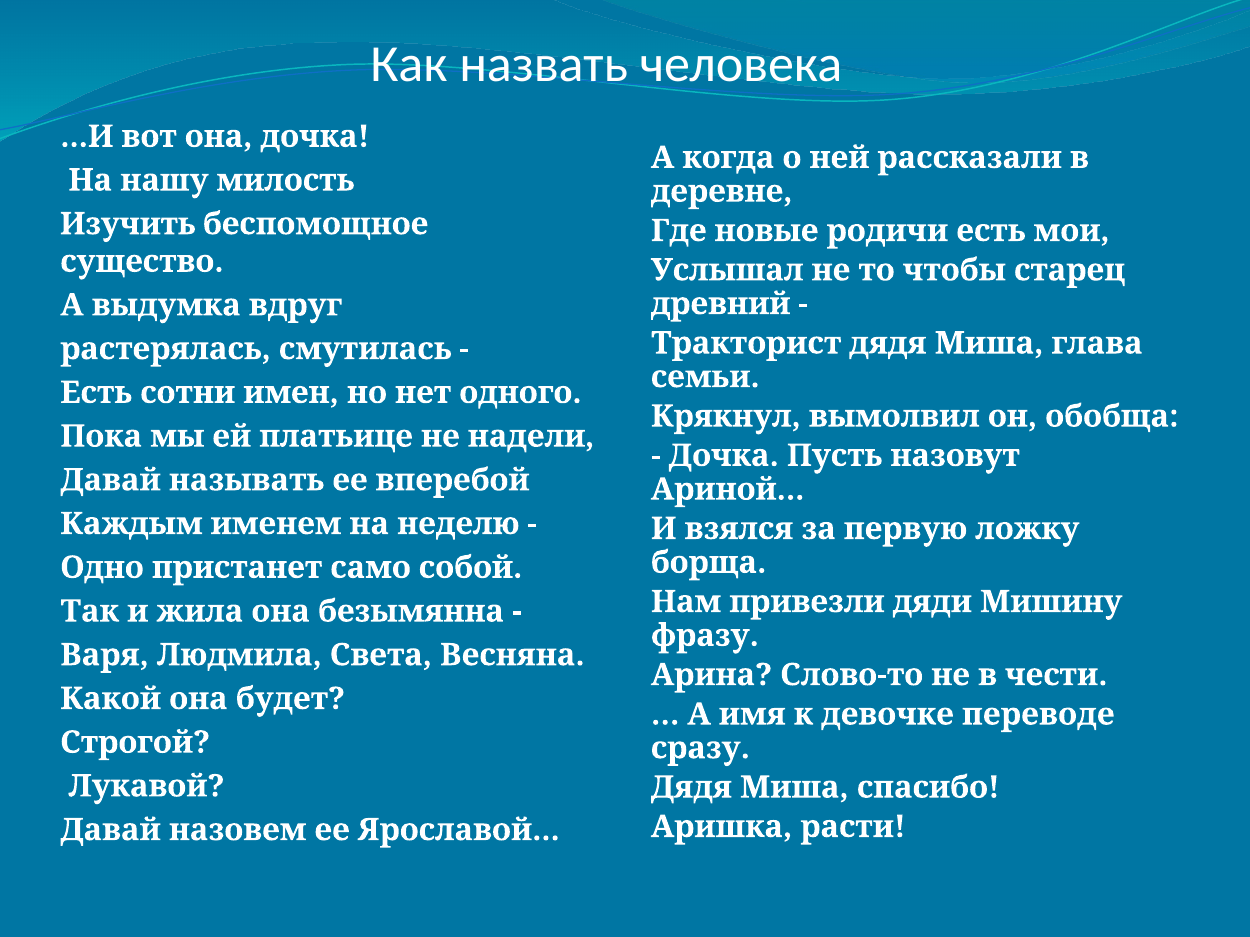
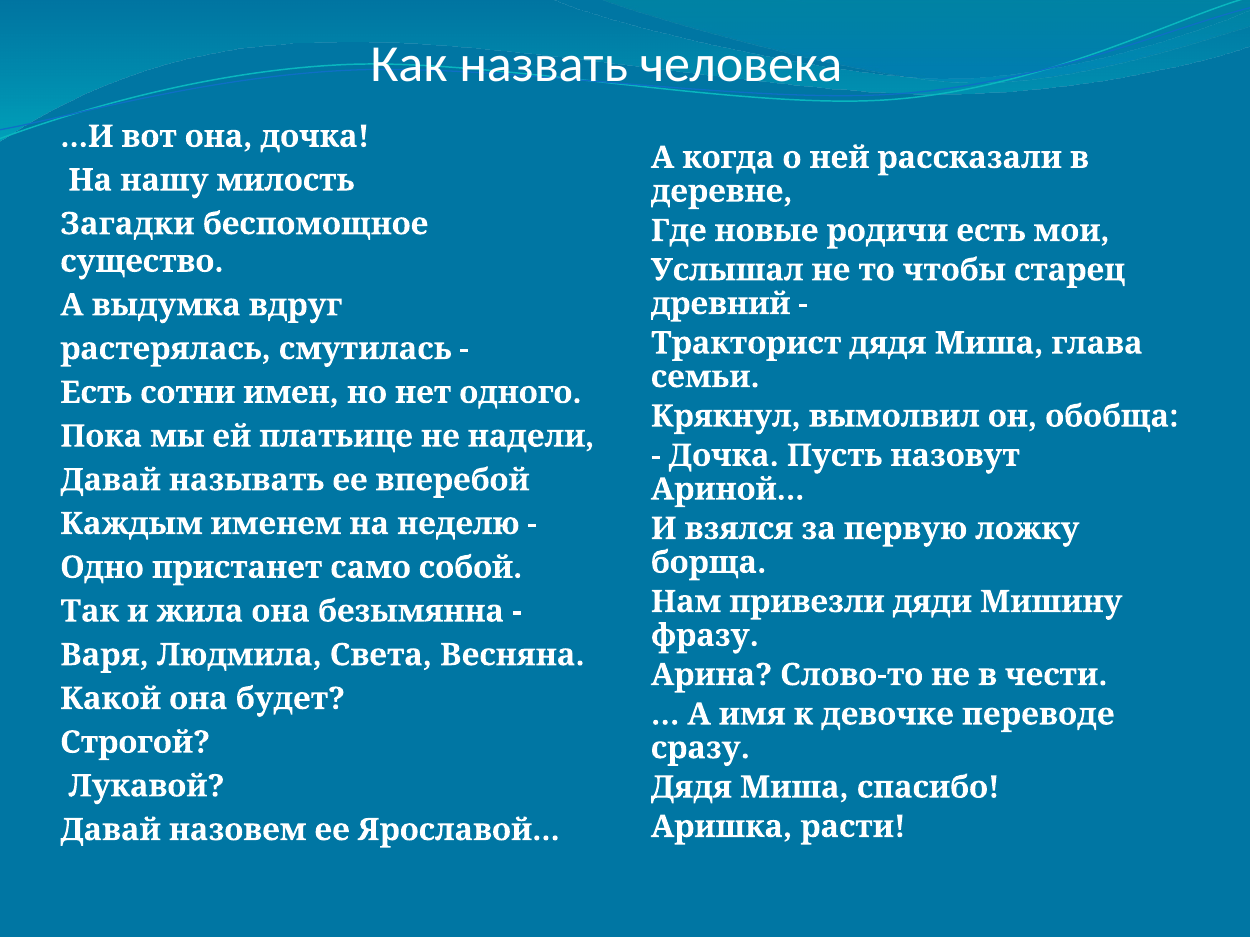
Изучить: Изучить -> Загадки (127, 224)
